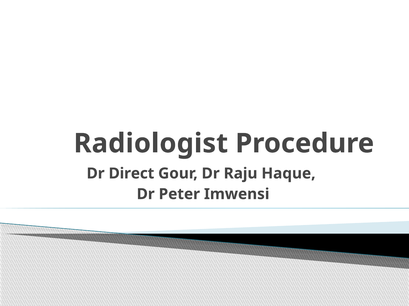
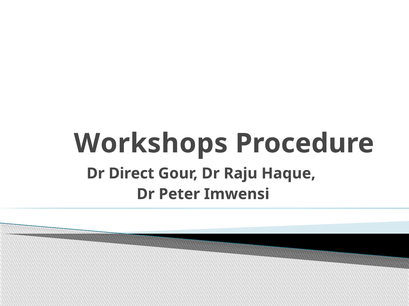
Radiologist: Radiologist -> Workshops (151, 144)
